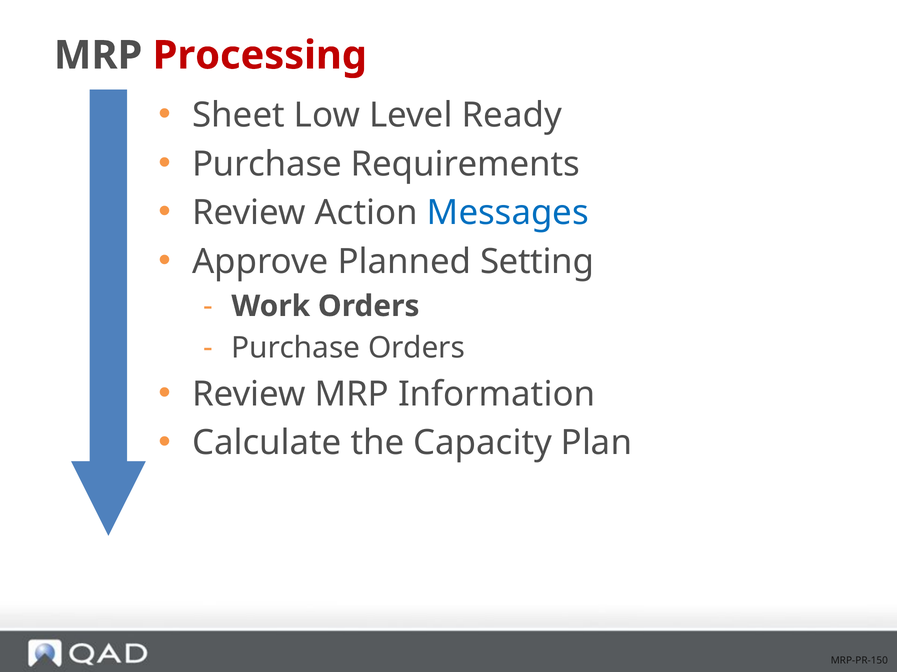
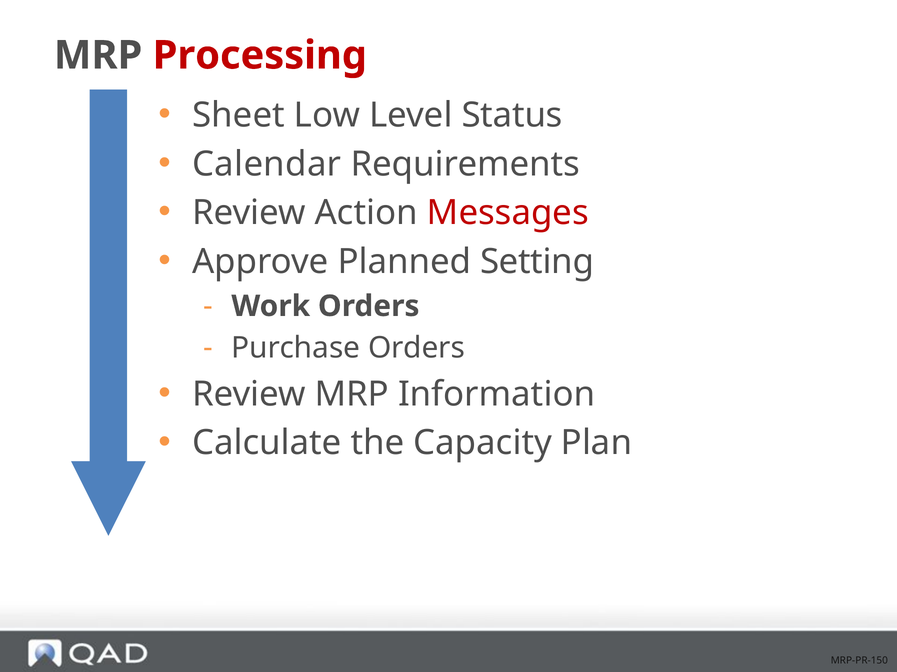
Ready: Ready -> Status (512, 115)
Purchase: Purchase -> Calendar (267, 164)
Messages colour: blue -> red (508, 213)
